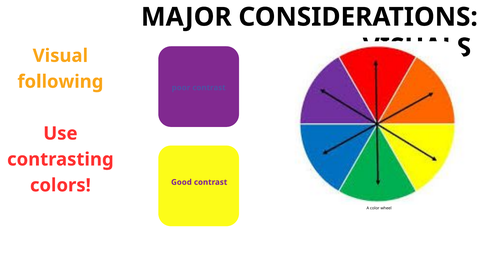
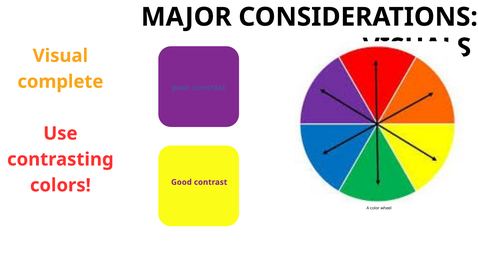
following: following -> complete (60, 82)
